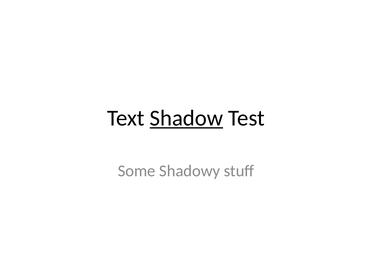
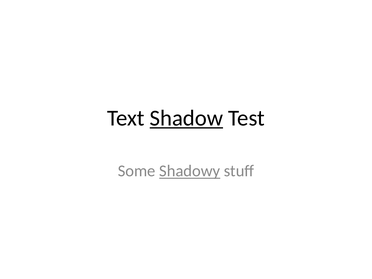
Shadowy underline: none -> present (190, 171)
